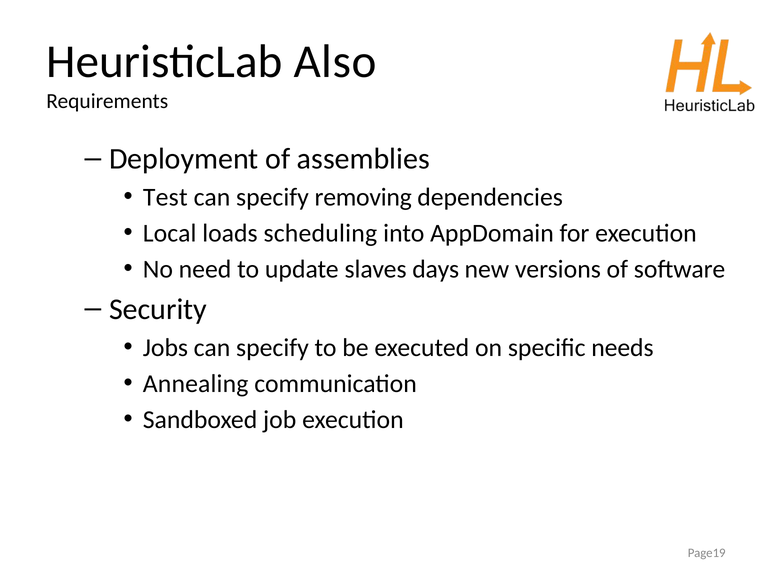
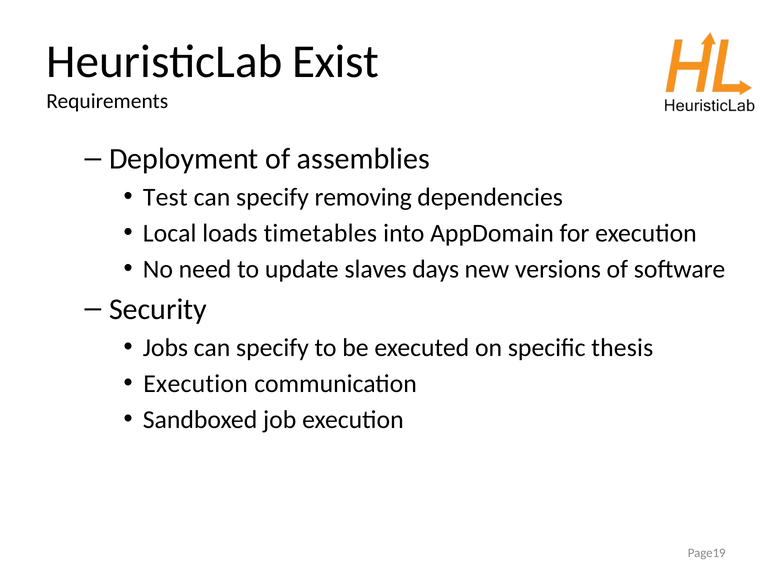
Also: Also -> Exist (336, 62)
scheduling: scheduling -> timetables (320, 233)
needs: needs -> thesis (622, 348)
Annealing: Annealing -> Execution (196, 384)
